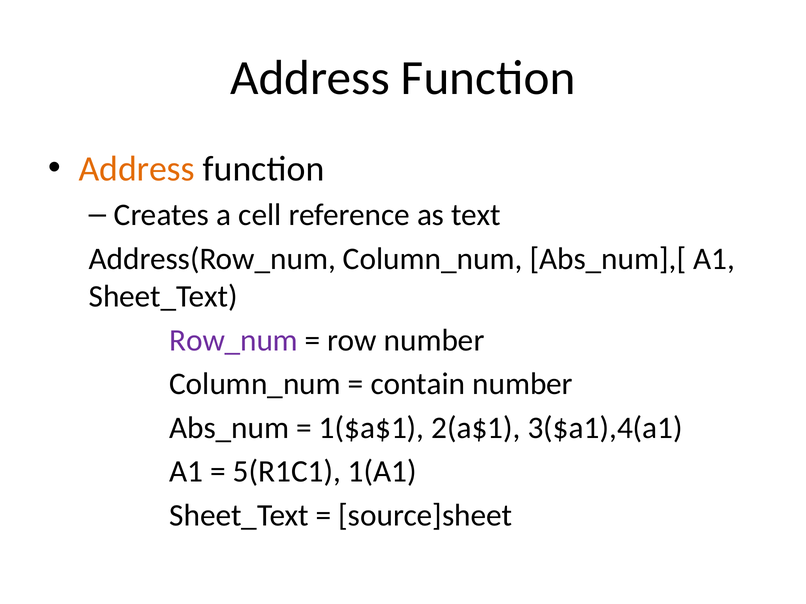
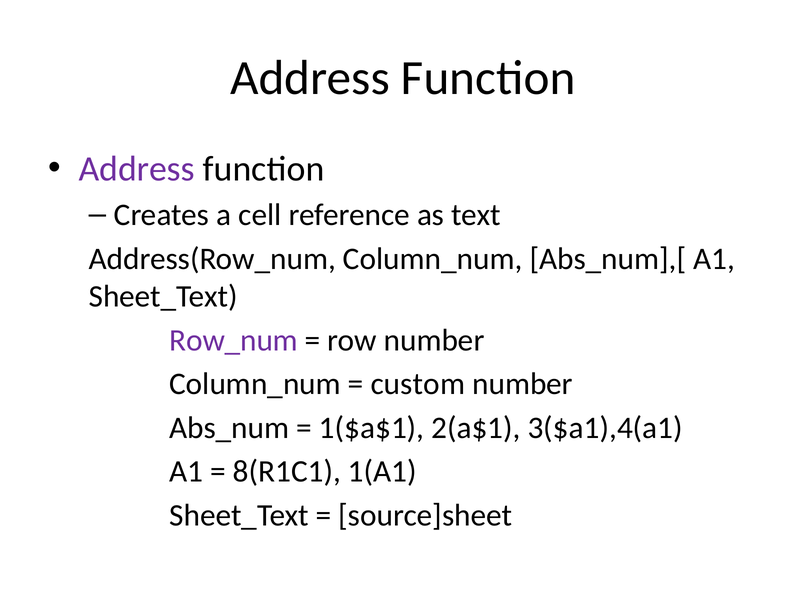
Address colour: orange -> purple (137, 169)
contain: contain -> custom (418, 384)
5(R1C1: 5(R1C1 -> 8(R1C1 (287, 472)
